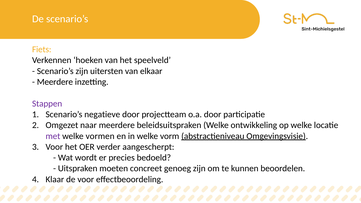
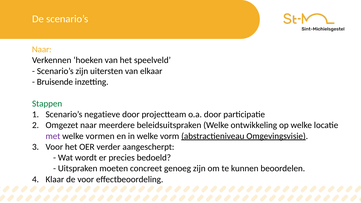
Fiets: Fiets -> Naar (42, 49)
Meerdere: Meerdere -> Bruisende (55, 82)
Stappen colour: purple -> green (47, 104)
